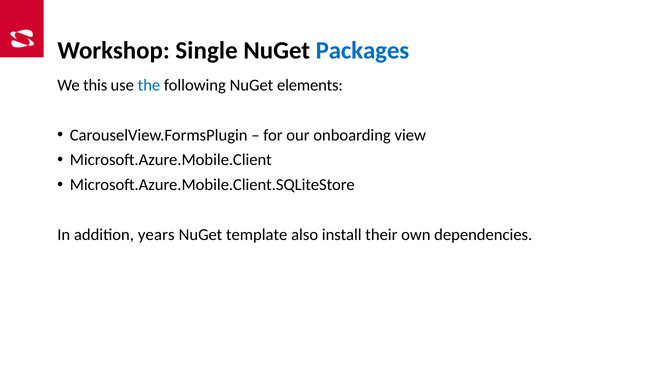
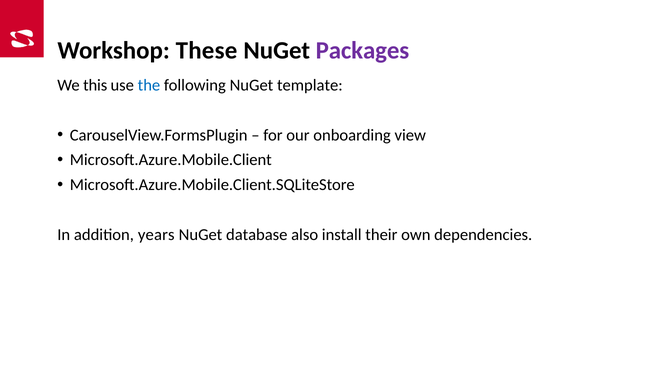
Single: Single -> These (207, 50)
Packages colour: blue -> purple (362, 50)
elements: elements -> template (310, 85)
template: template -> database (257, 234)
